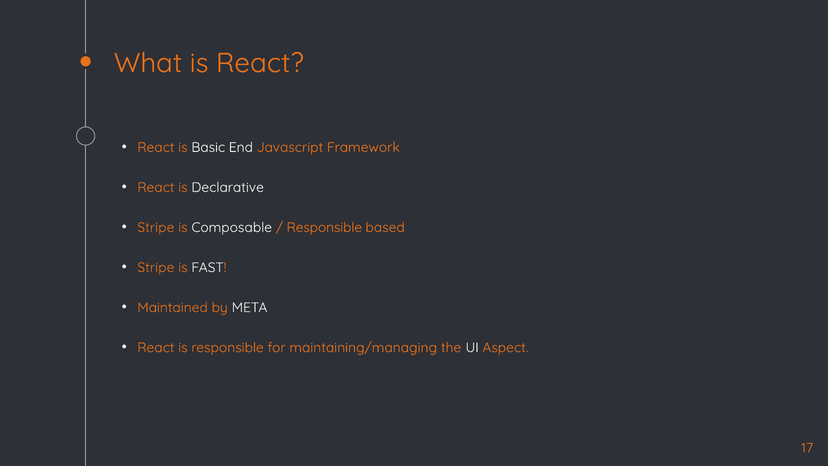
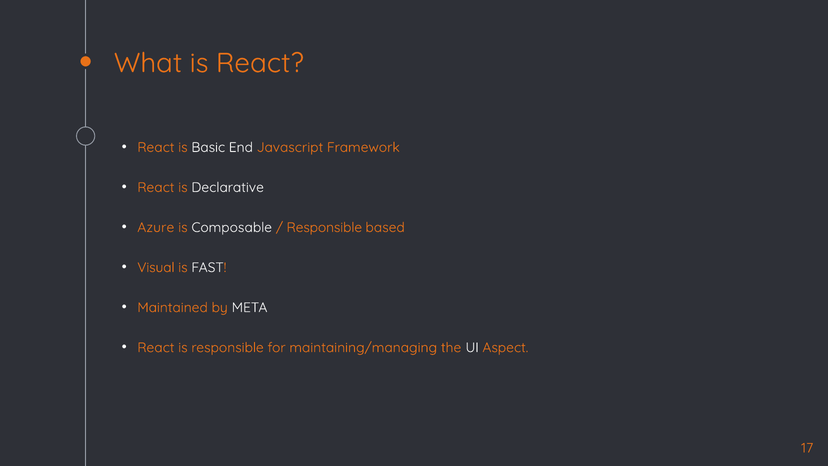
Stripe: Stripe -> Azure (156, 227)
Stripe: Stripe -> Visual (156, 267)
